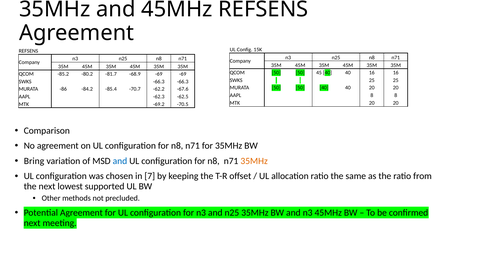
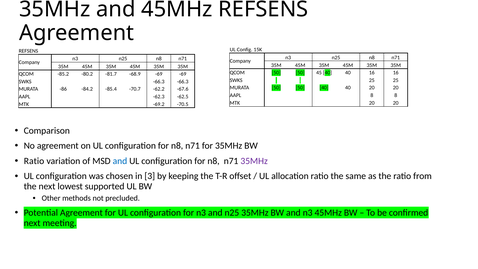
Bring: Bring -> Ratio (34, 161)
35MHz colour: orange -> purple (254, 161)
7: 7 -> 3 (150, 176)
